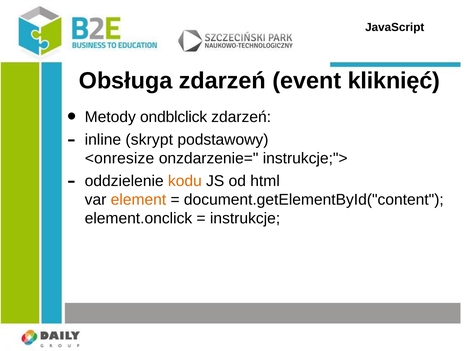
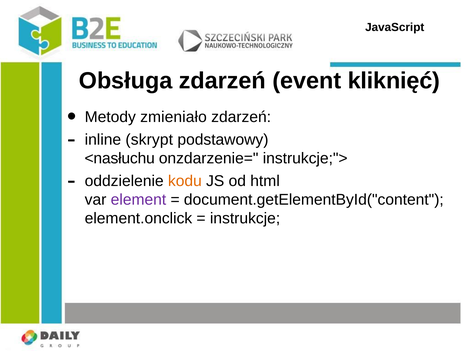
ondblclick: ondblclick -> zmieniało (173, 117)
<onresize: <onresize -> <nasłuchu (120, 158)
element colour: orange -> purple (138, 200)
